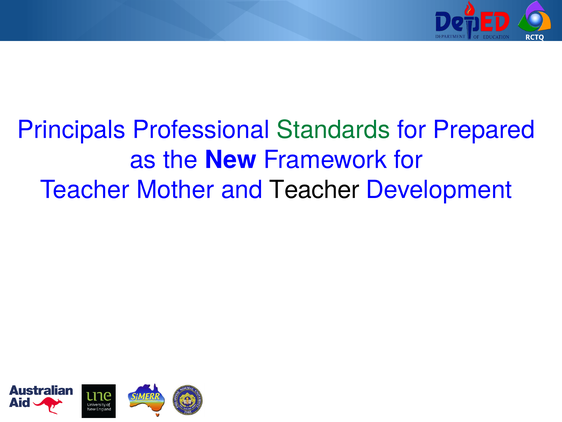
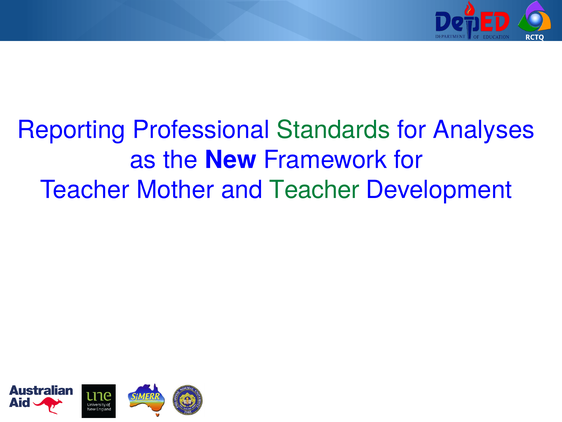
Principals: Principals -> Reporting (71, 130)
Prepared: Prepared -> Analyses (484, 130)
Teacher colour: black -> green (314, 190)
